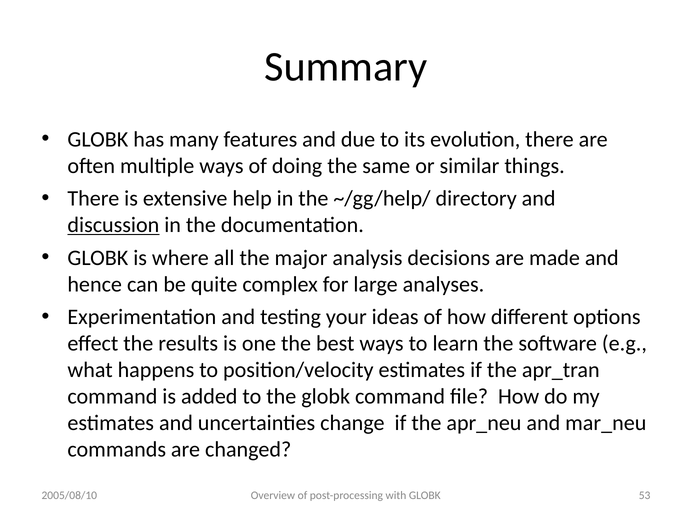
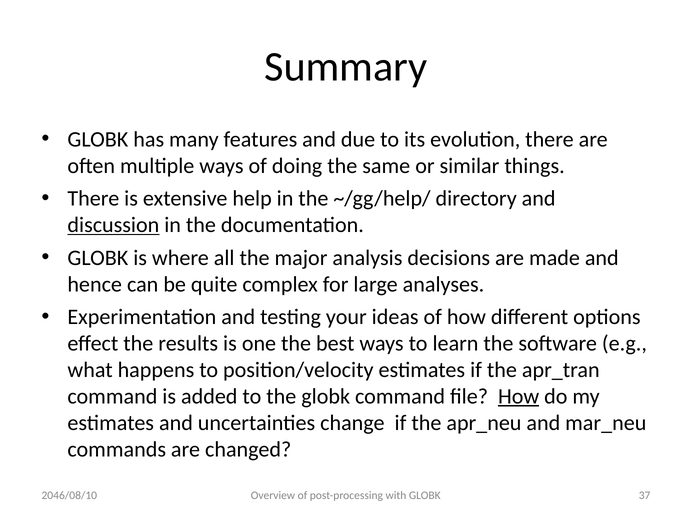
How underline: none -> present (519, 396)
53: 53 -> 37 (645, 496)
2005/08/10: 2005/08/10 -> 2046/08/10 (69, 496)
